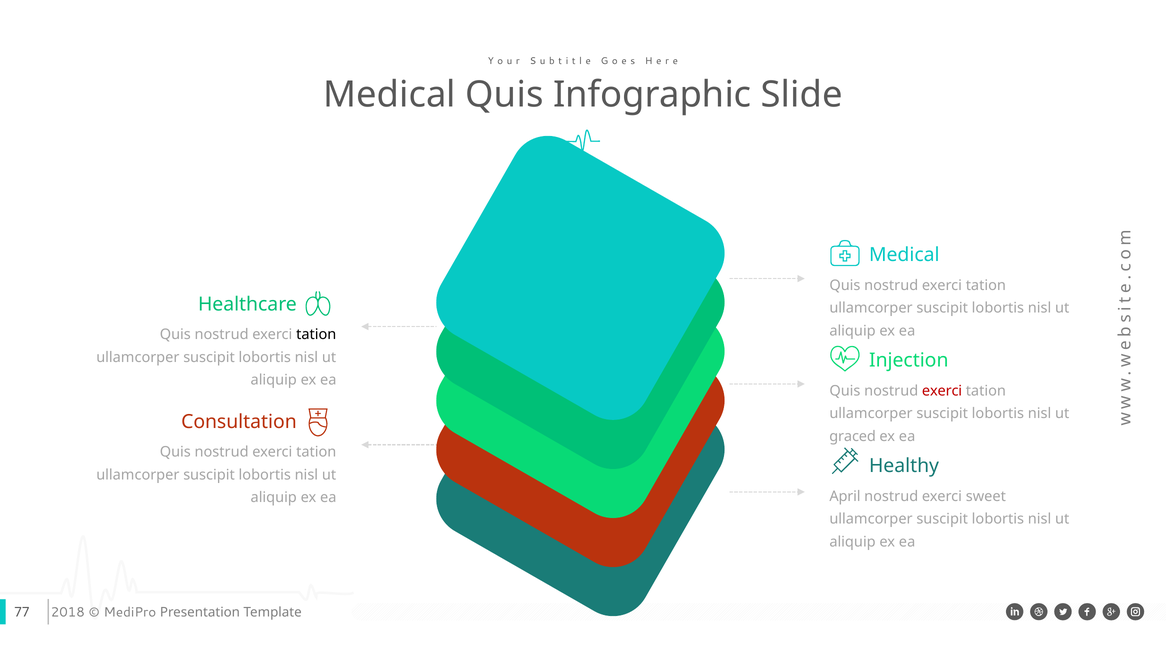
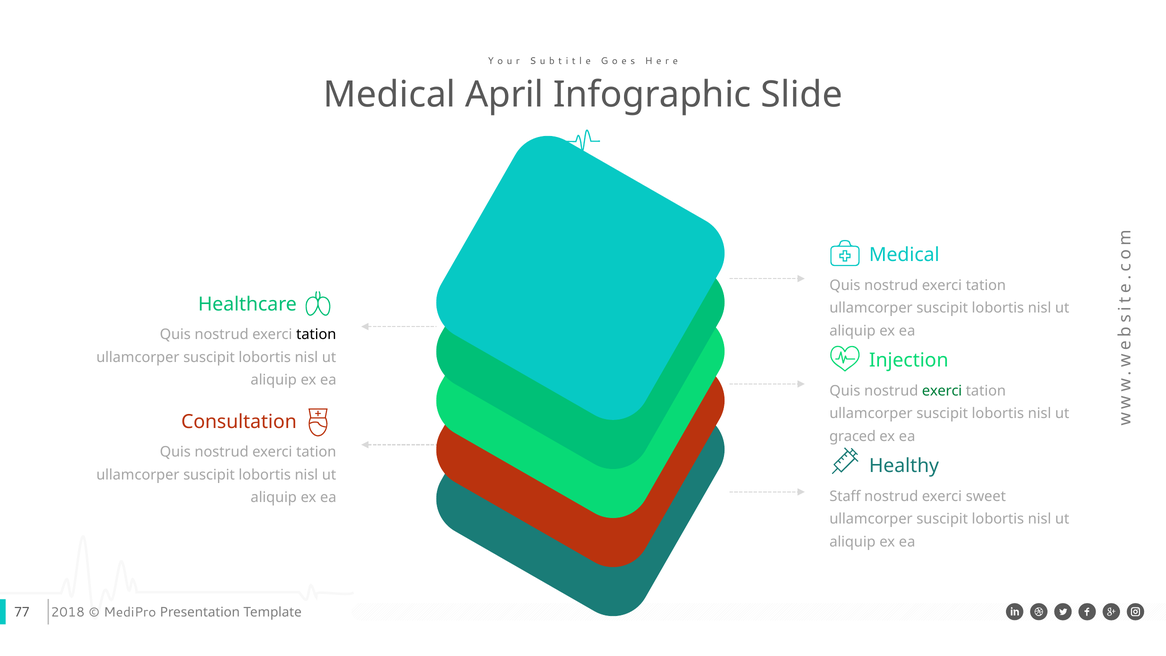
Medical Quis: Quis -> April (505, 95)
exerci colour: red -> green (942, 391)
April: April -> Staff (845, 496)
